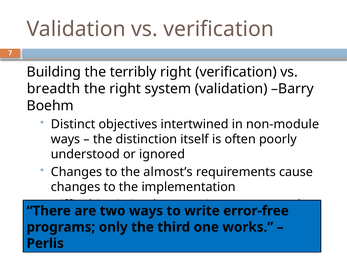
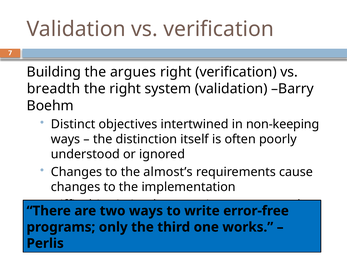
terribly: terribly -> argues (133, 72)
non-module: non-module -> non-keeping (283, 124)
